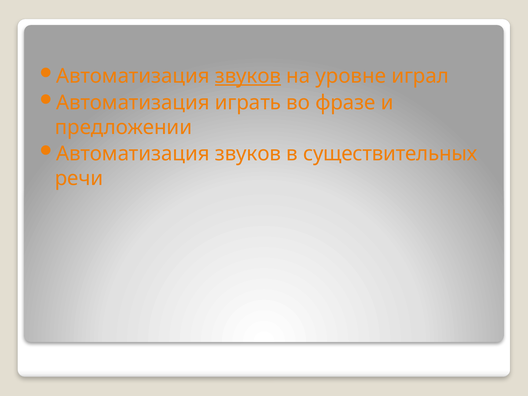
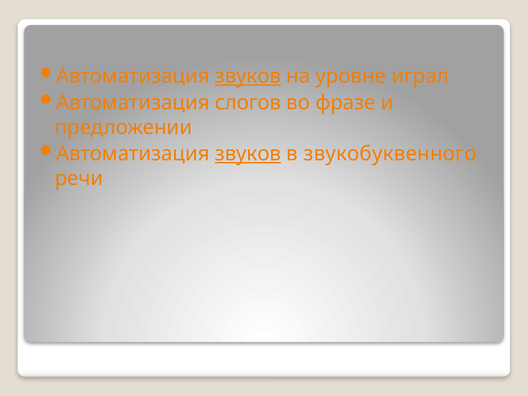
играть: играть -> слогов (248, 103)
звуков underline: none -> present (248, 154)
существительных: существительных -> звукобуквенного (390, 154)
